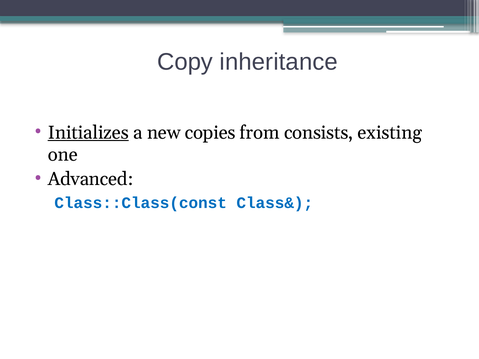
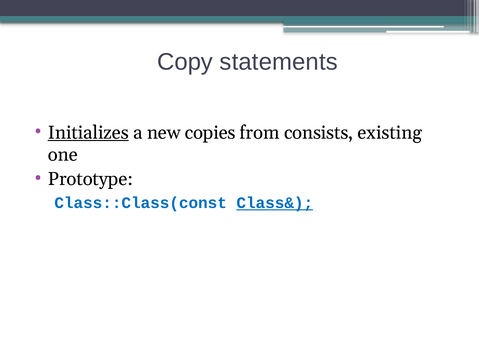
inheritance: inheritance -> statements (279, 62)
Advanced: Advanced -> Prototype (90, 179)
Class& underline: none -> present (275, 203)
